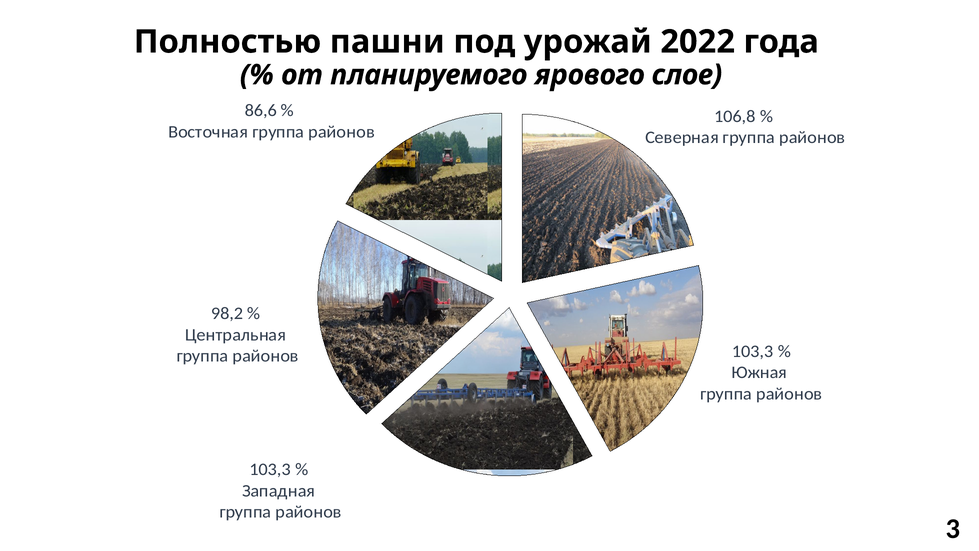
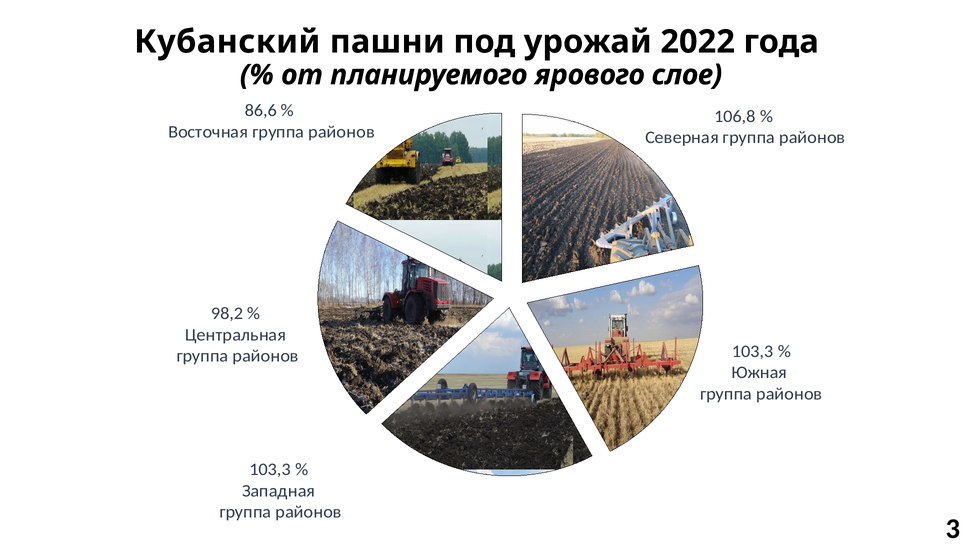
Полностью: Полностью -> Кубанский (227, 42)
